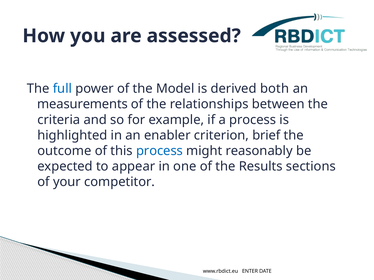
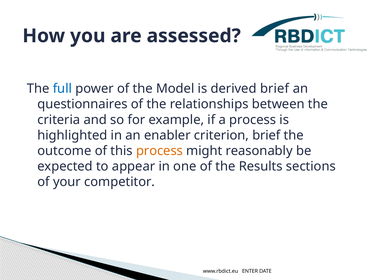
derived both: both -> brief (275, 89)
measurements: measurements -> questionnaires (82, 104)
process colour: blue -> orange (159, 151)
